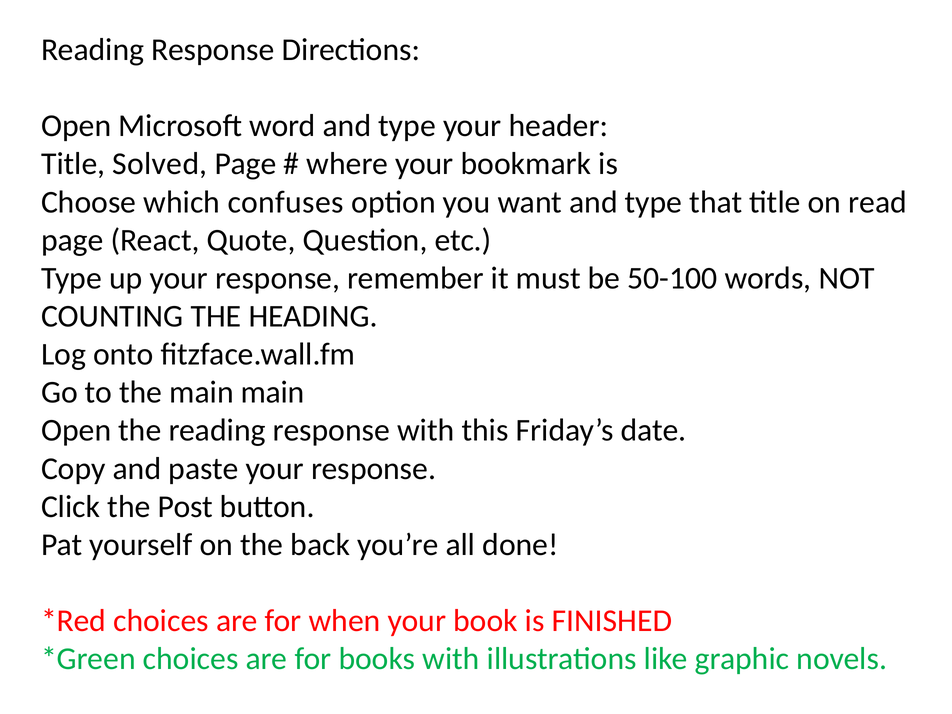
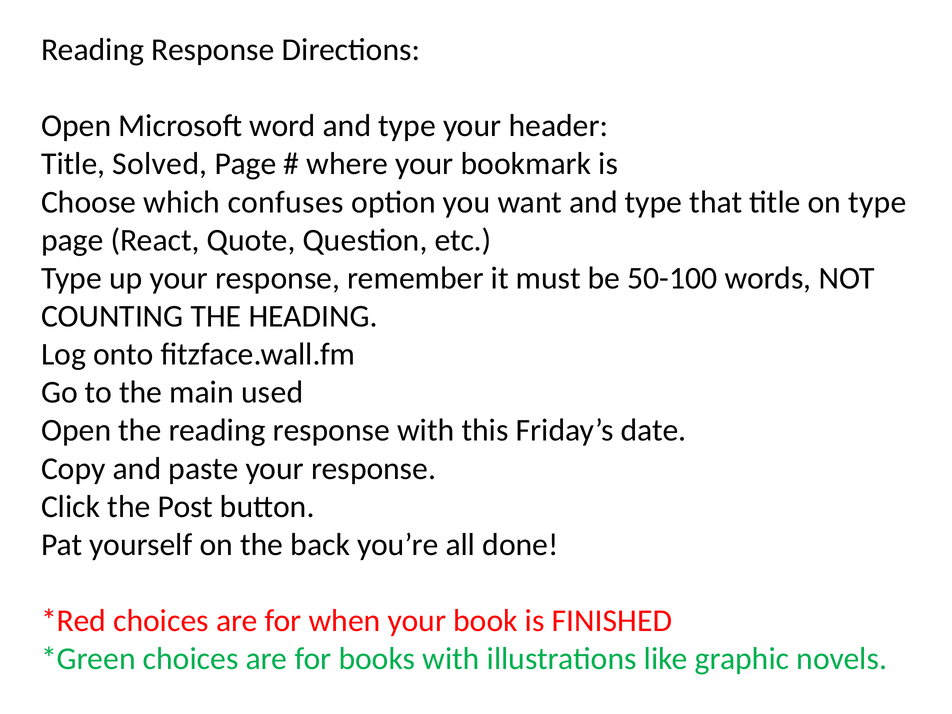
on read: read -> type (877, 202)
main main: main -> used (272, 392)
